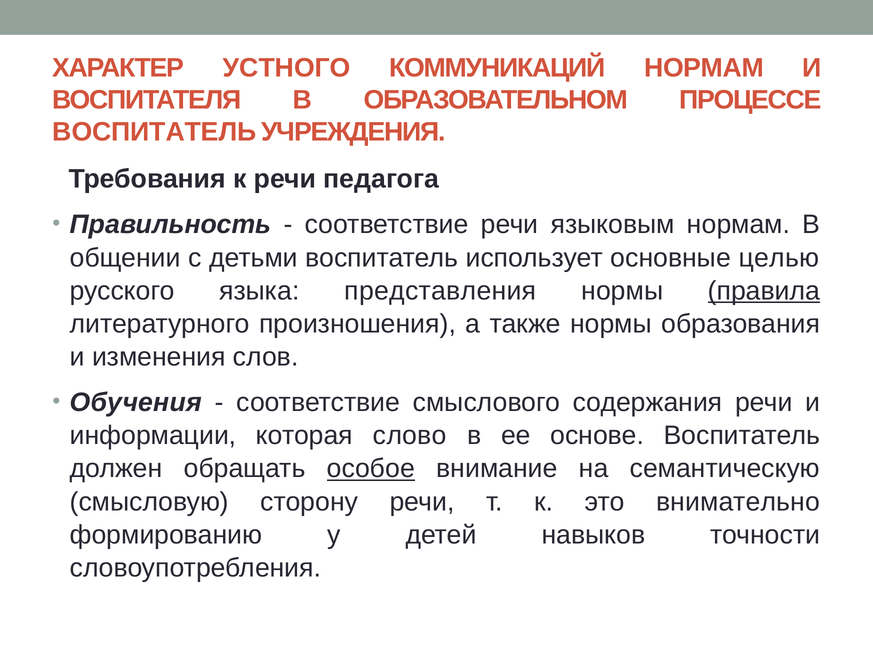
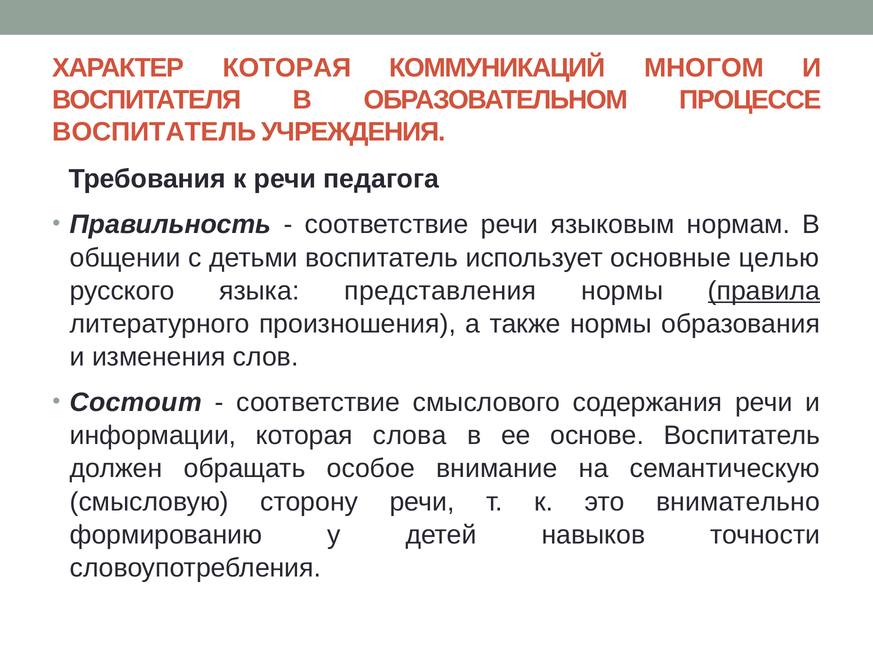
ХАРАКТЕР УСТНОГО: УСТНОГО -> КОТОРАЯ (287, 68)
КОММУНИКАЦИЙ НОРМАМ: НОРМАМ -> МНОГОМ (704, 68)
Обучения: Обучения -> Состоит (136, 402)
слово: слово -> слова (410, 435)
особое underline: present -> none (371, 468)
